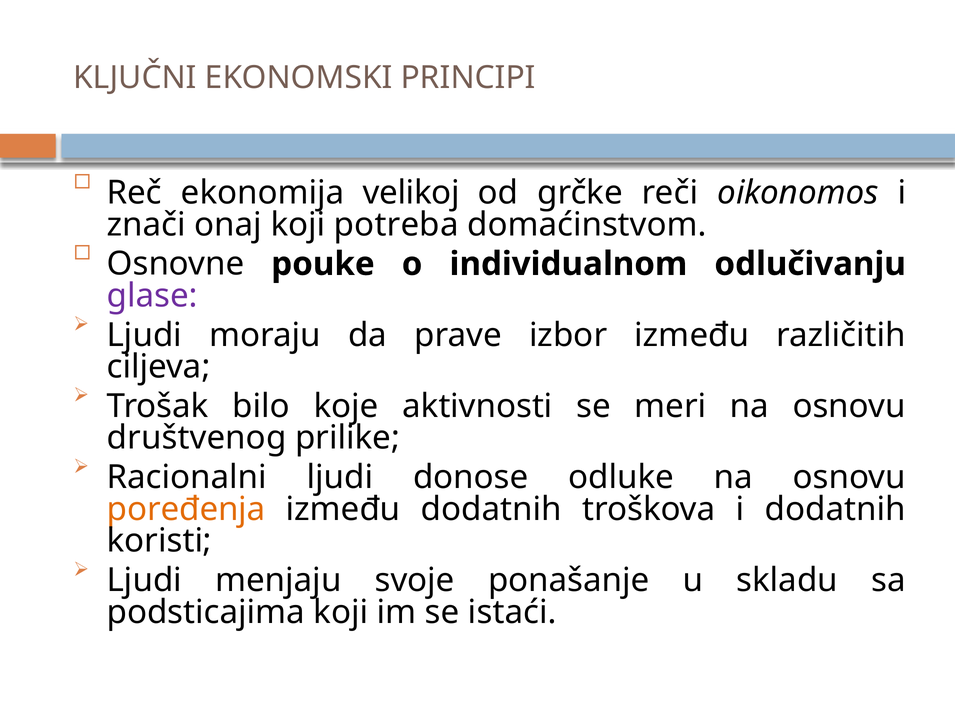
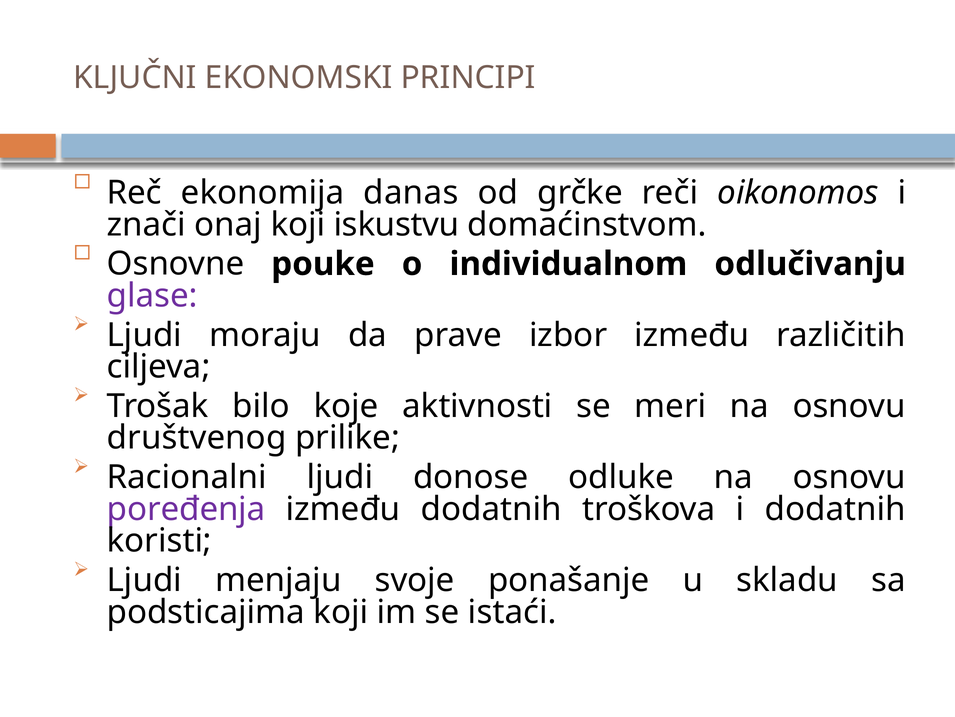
velikoj: velikoj -> danas (411, 193)
potreba: potreba -> iskustvu (397, 224)
poređenja colour: orange -> purple (186, 509)
